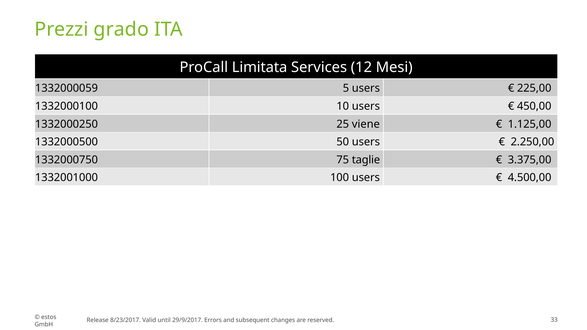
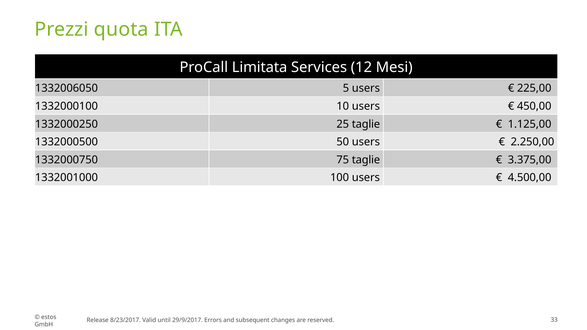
grado: grado -> quota (121, 29)
1332000059: 1332000059 -> 1332006050 (67, 88)
25 viene: viene -> taglie (366, 124)
